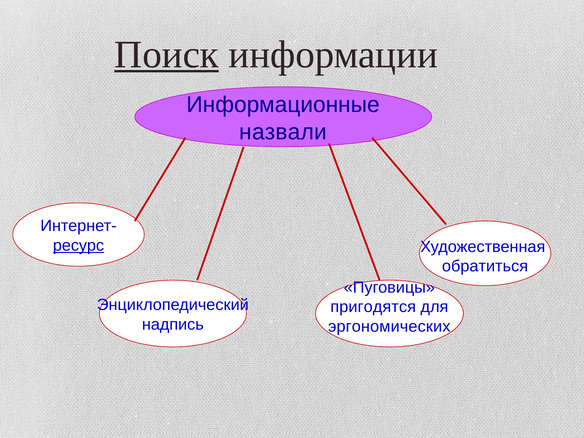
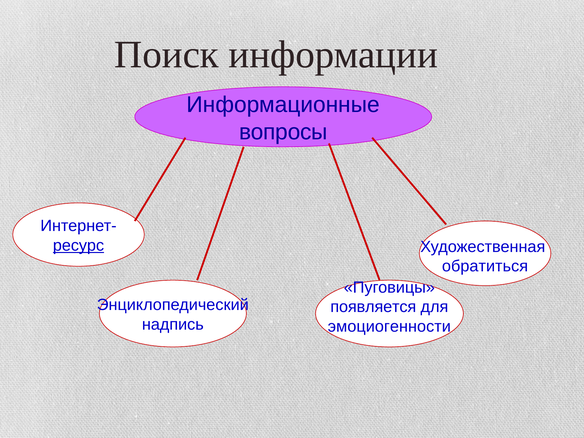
Поиск underline: present -> none (167, 55)
назвали: назвали -> вопросы (283, 132)
пригодятся: пригодятся -> появляется (373, 307)
эргономических: эргономических -> эмоциогенности (389, 326)
